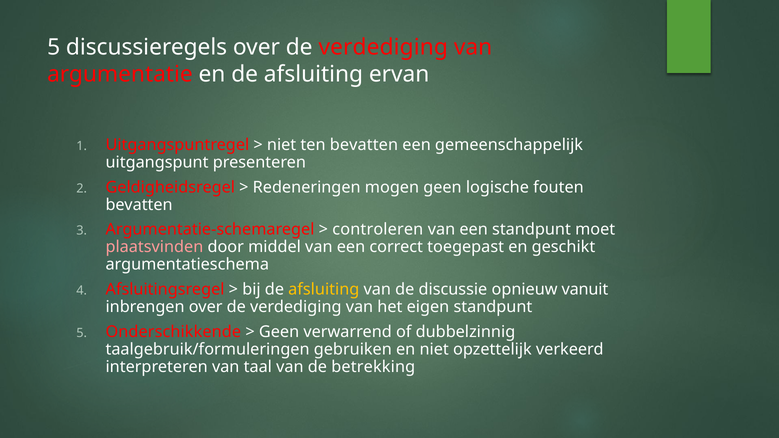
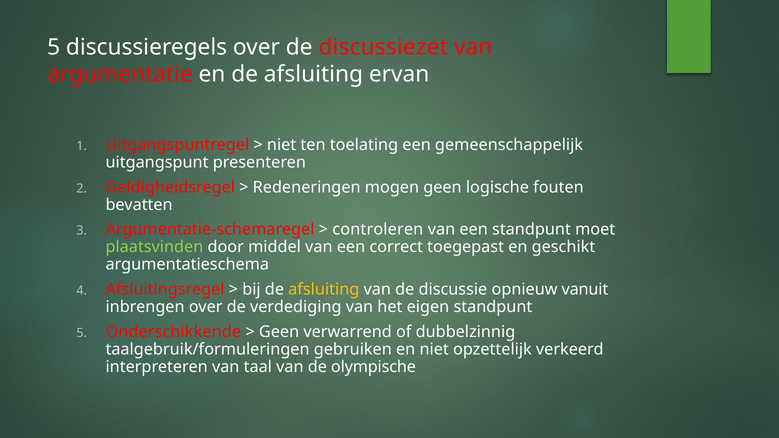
discussieregels over de verdediging: verdediging -> discussiezet (383, 47)
ten bevatten: bevatten -> toelating (364, 145)
plaatsvinden colour: pink -> light green (154, 247)
betrekking: betrekking -> olympische (373, 367)
